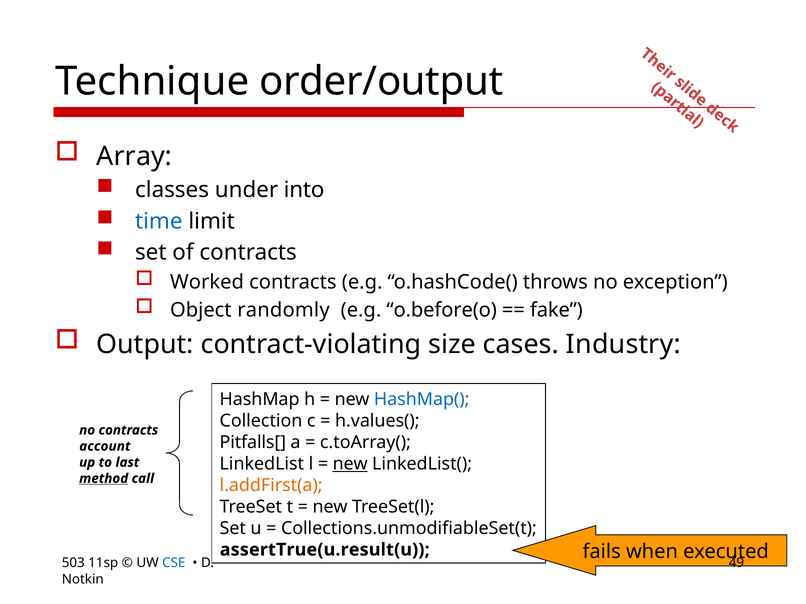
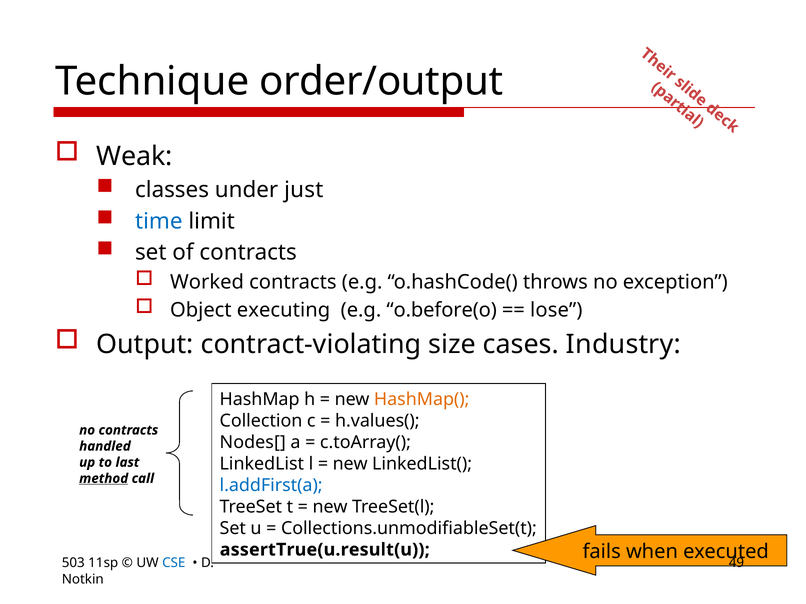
Array: Array -> Weak (134, 156)
into: into -> just (304, 190)
randomly: randomly -> executing (284, 310)
fake: fake -> lose (556, 310)
HashMap( colour: blue -> orange (422, 400)
Pitfalls[: Pitfalls[ -> Nodes[ (253, 443)
account: account -> handled (105, 447)
new underline: present -> none (350, 464)
l.addFirst(a colour: orange -> blue (271, 486)
